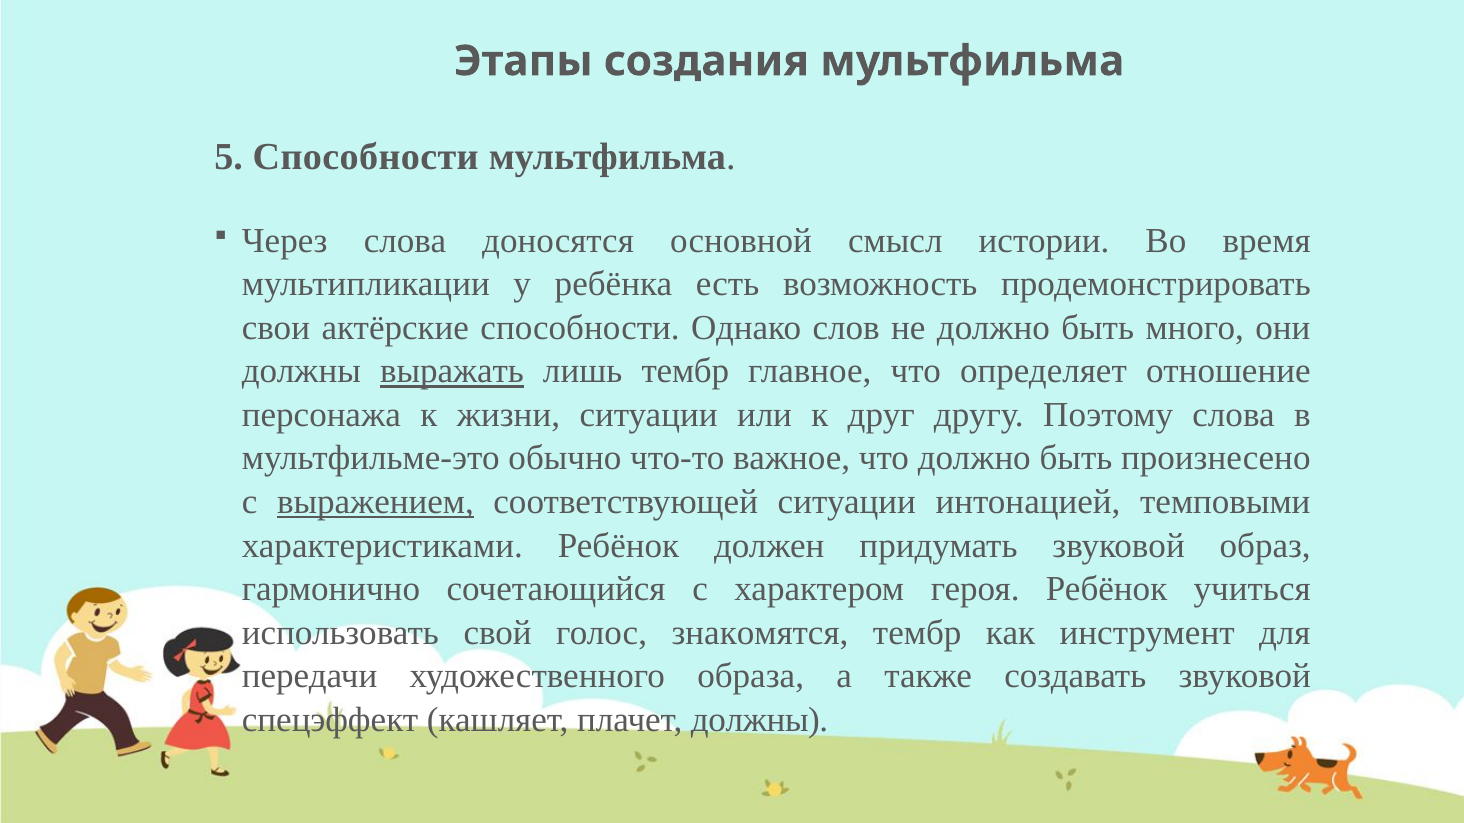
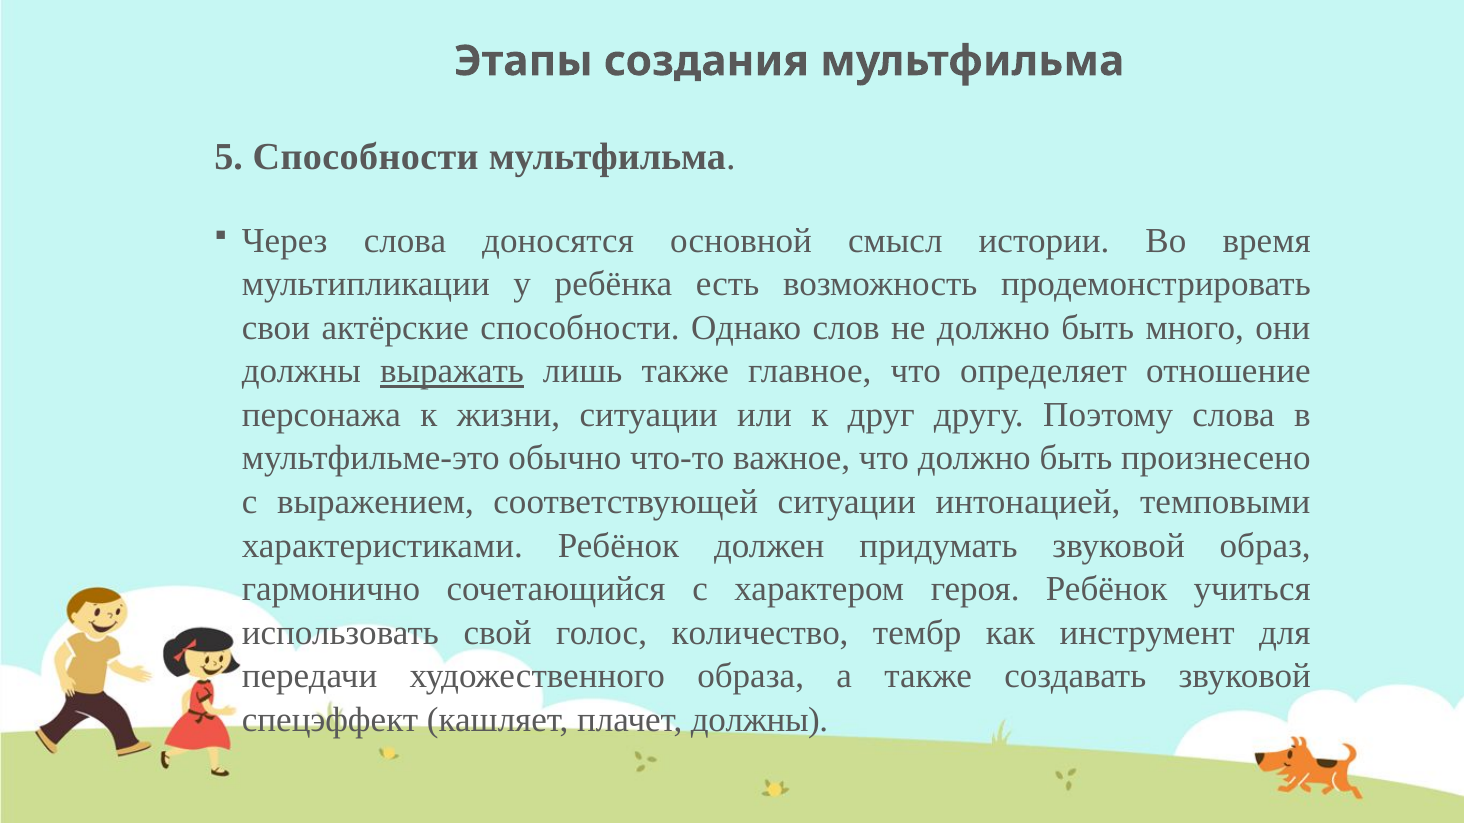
лишь тембр: тембр -> также (685, 372)
выражением underline: present -> none (375, 502)
знакомятся: знакомятся -> количество (760, 633)
